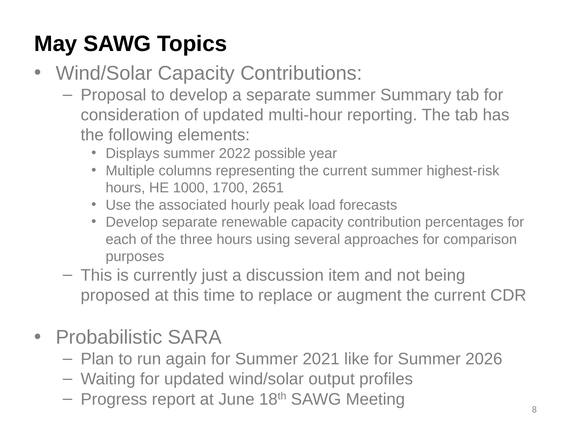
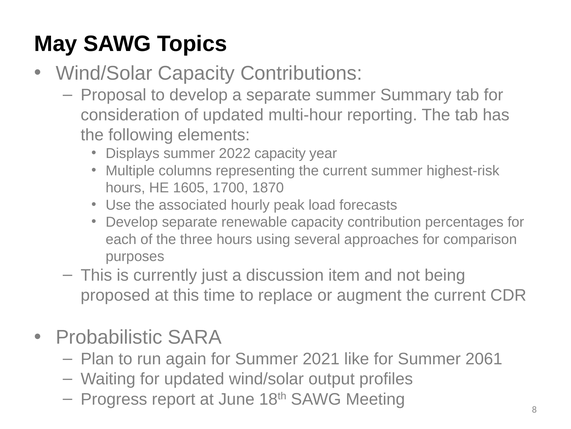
2022 possible: possible -> capacity (280, 153)
1000: 1000 -> 1605 (191, 188)
2651: 2651 -> 1870 (268, 188)
2026: 2026 -> 2061 (484, 359)
